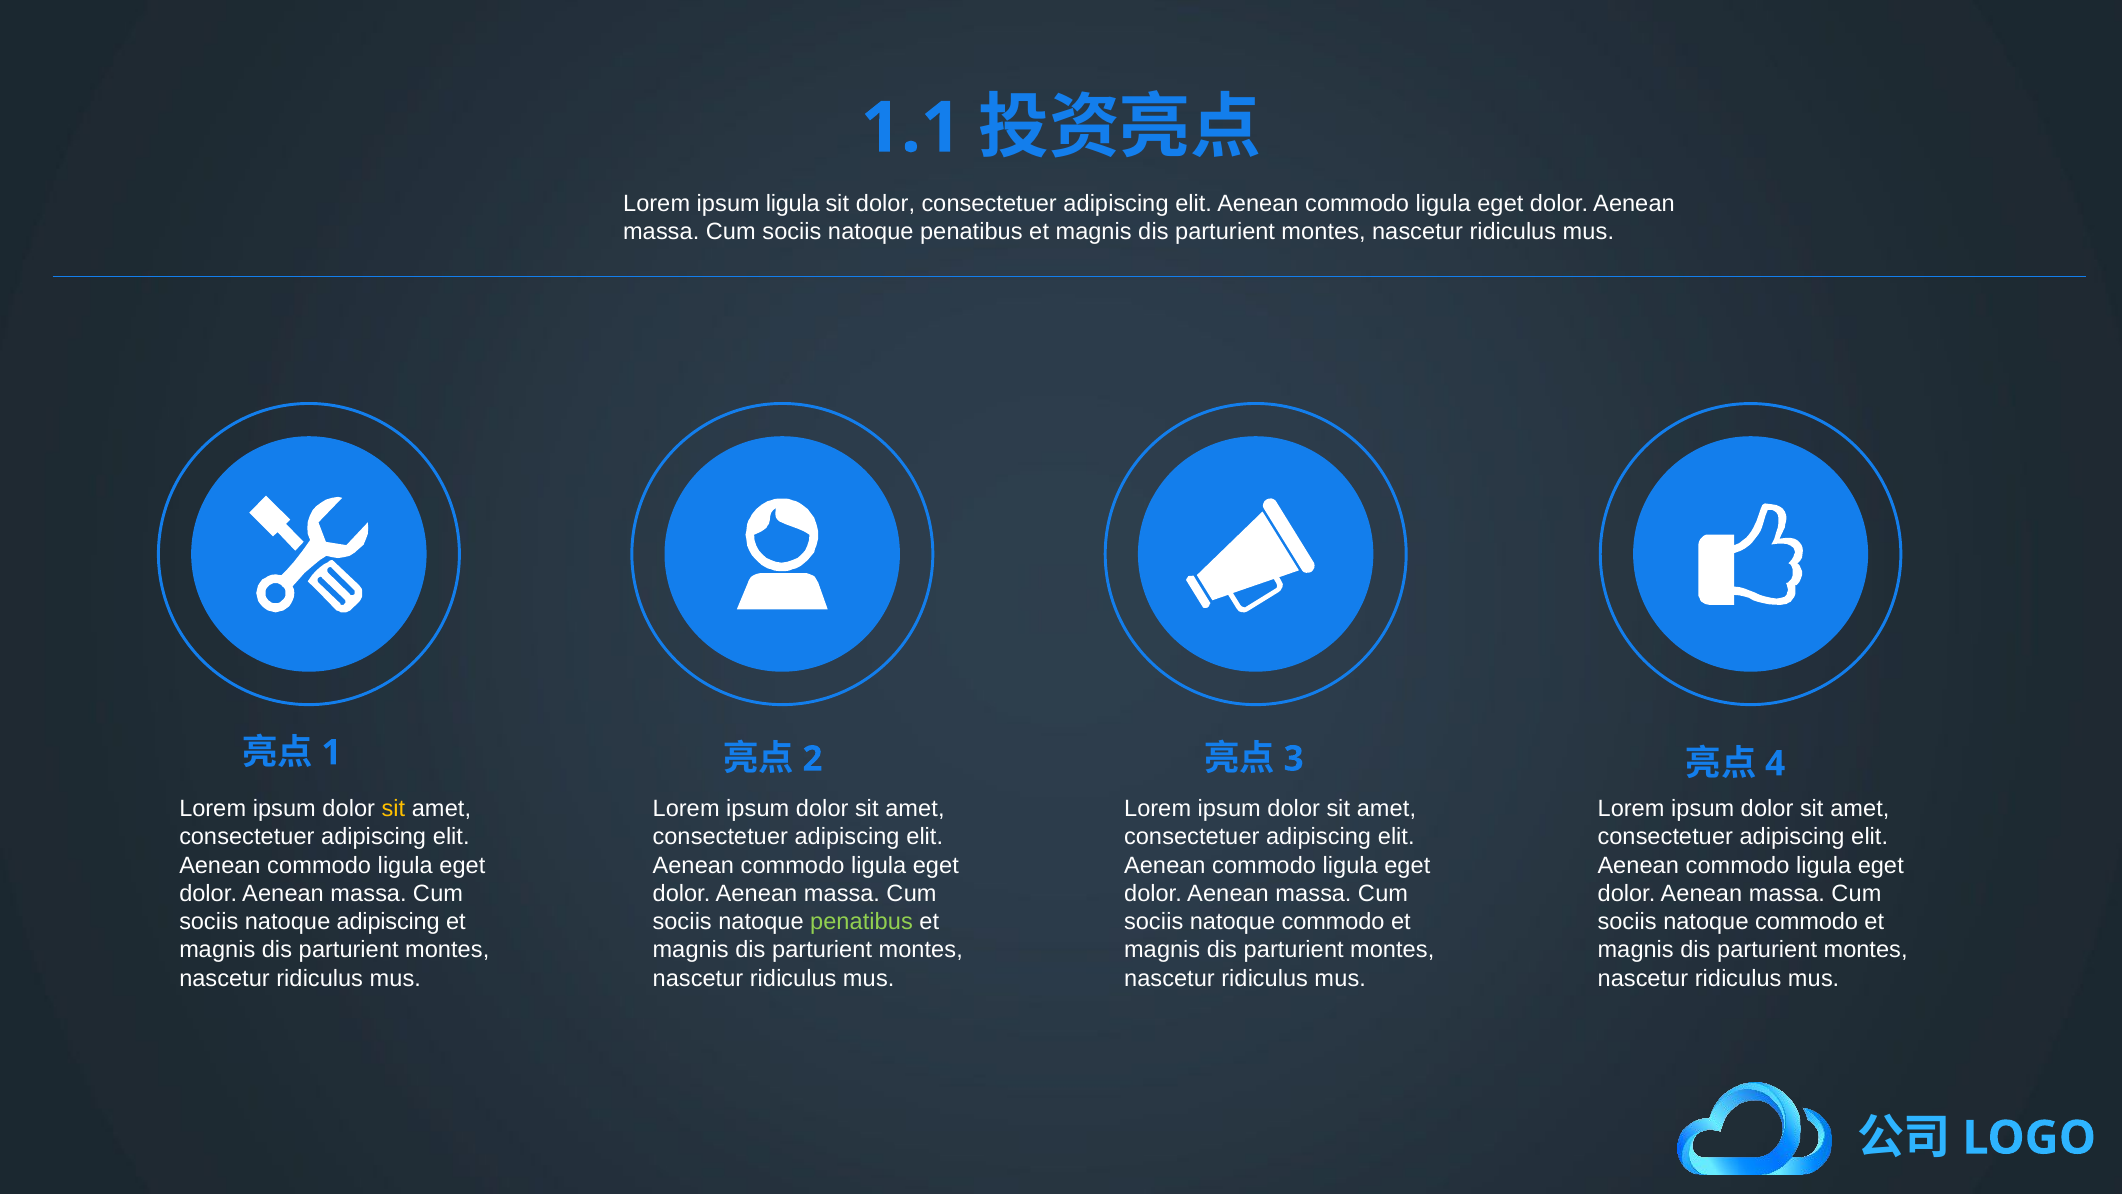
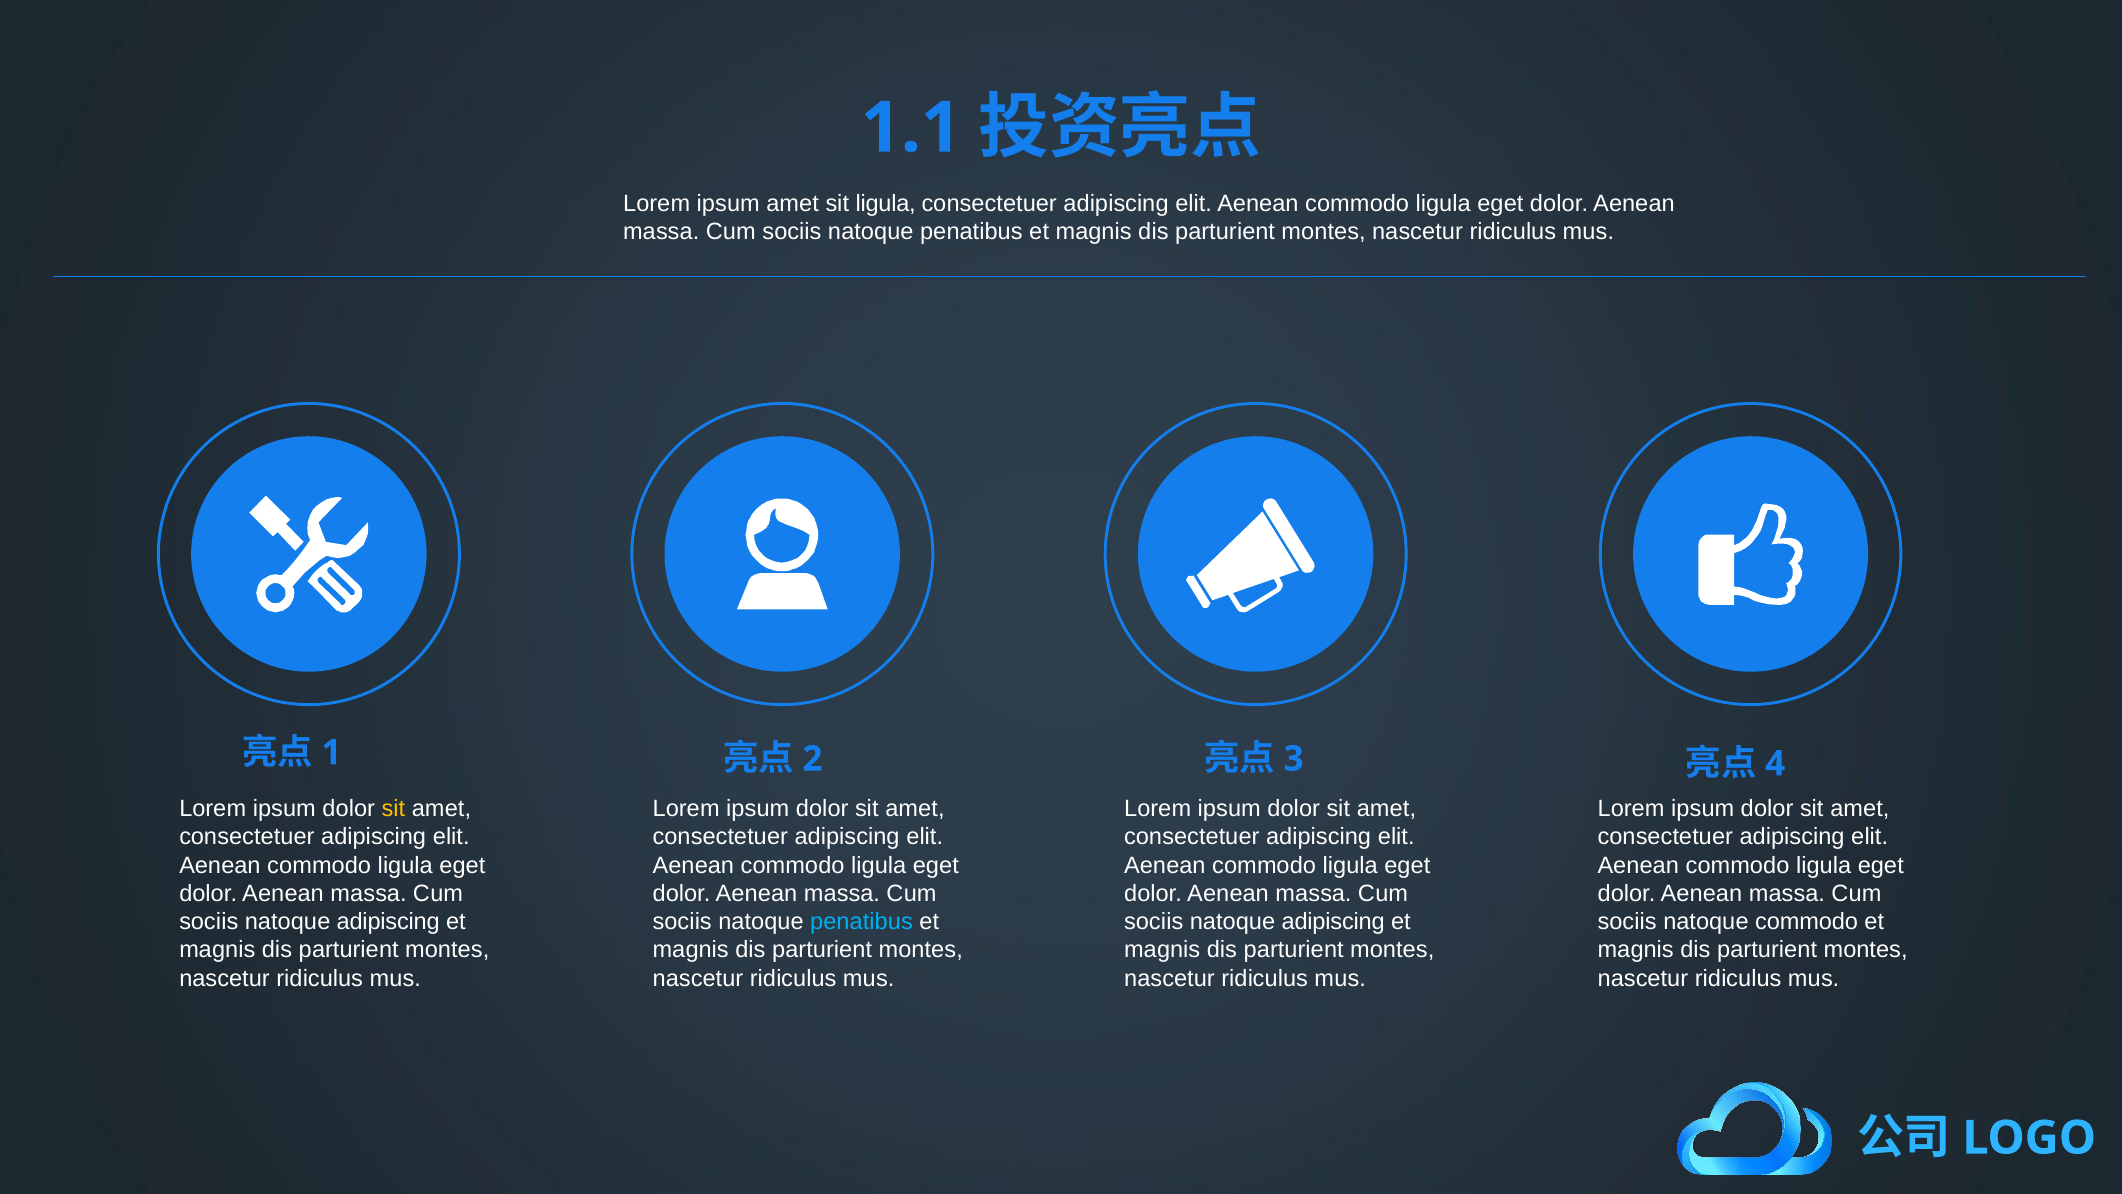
ipsum ligula: ligula -> amet (793, 204)
sit dolor: dolor -> ligula (886, 204)
penatibus colour: light green -> light blue (861, 922)
commodo: commodo -> adipiscing (1333, 922)
